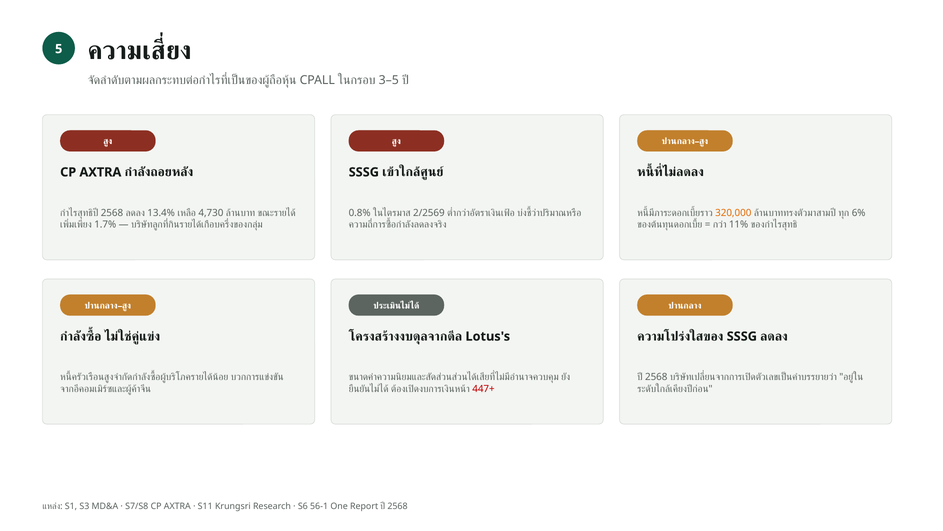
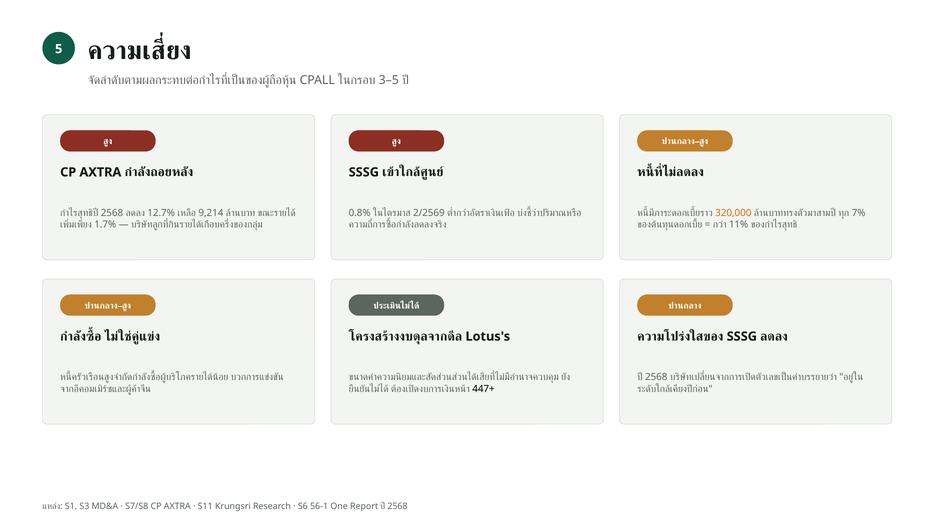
6%: 6% -> 7% (859, 213)
13.4%: 13.4% -> 12.7% (161, 213)
4,730: 4,730 -> 9,214 (211, 213)
447+ colour: red -> black (484, 388)
